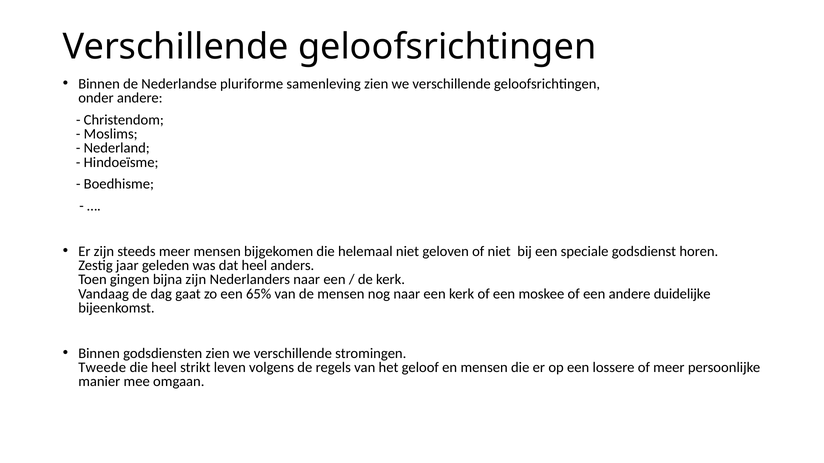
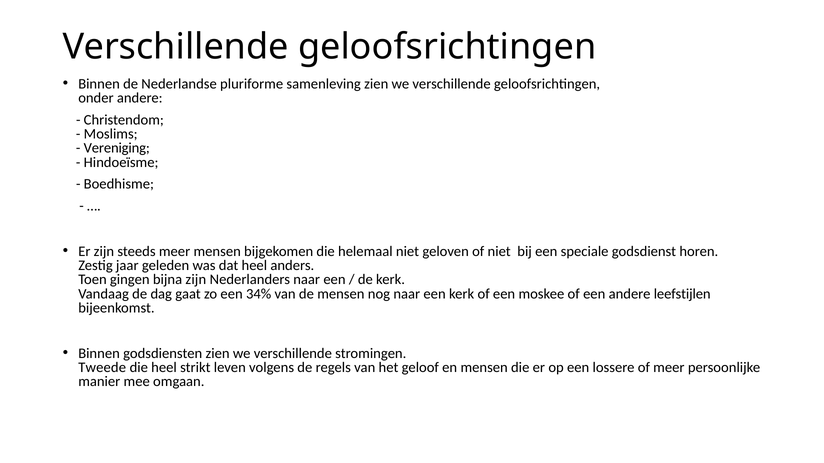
Nederland: Nederland -> Vereniging (117, 148)
65%: 65% -> 34% (259, 294)
duidelijke: duidelijke -> leefstijlen (682, 294)
